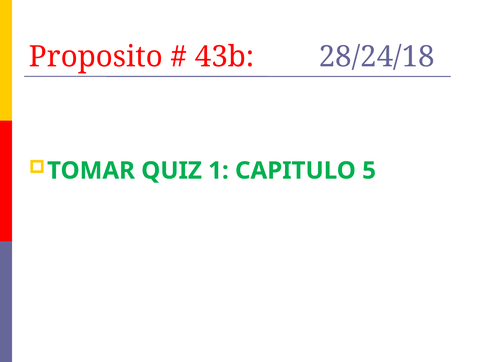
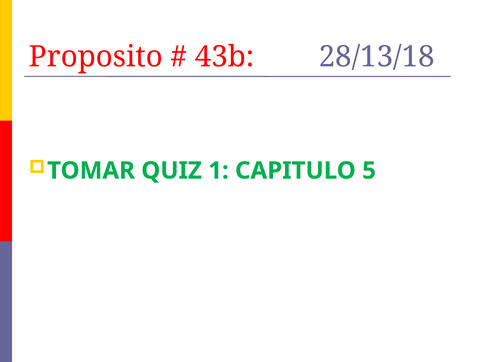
28/24/18: 28/24/18 -> 28/13/18 (377, 57)
